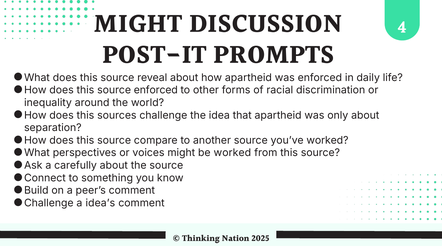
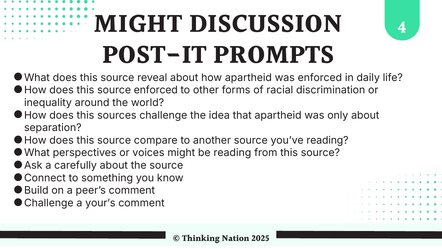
you’ve worked: worked -> reading (327, 140)
be worked: worked -> reading (232, 153)
idea’s: idea’s -> your’s (100, 203)
